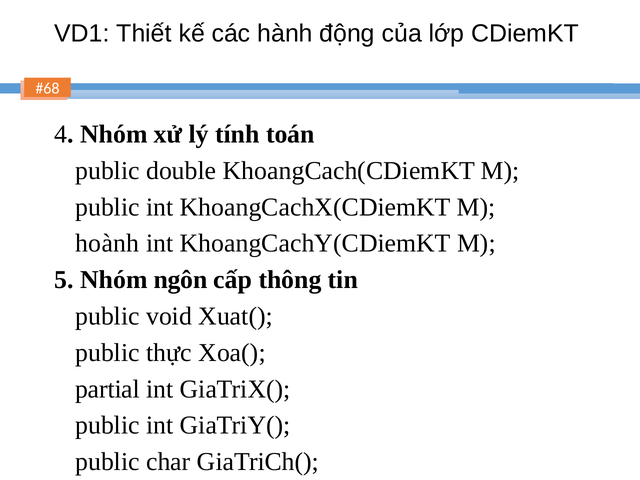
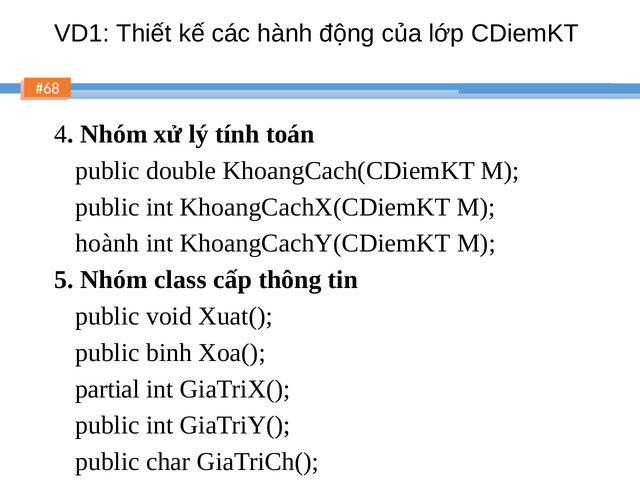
ngôn: ngôn -> class (180, 280)
thực: thực -> binh (169, 353)
